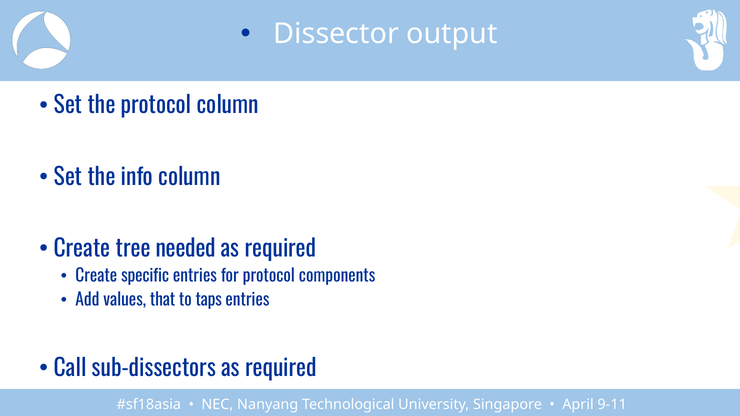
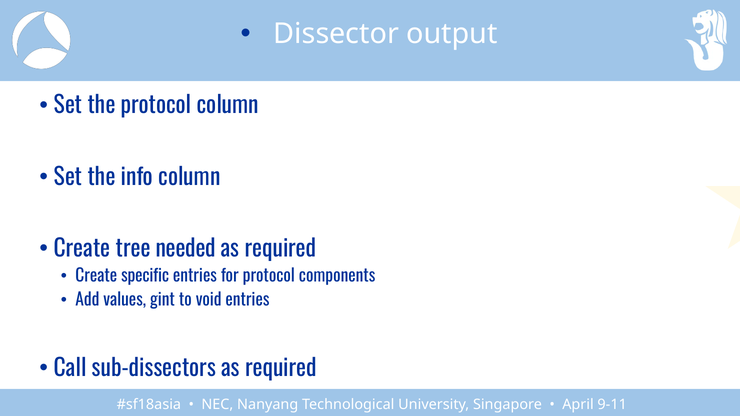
that: that -> gint (162, 300)
taps: taps -> void (209, 300)
